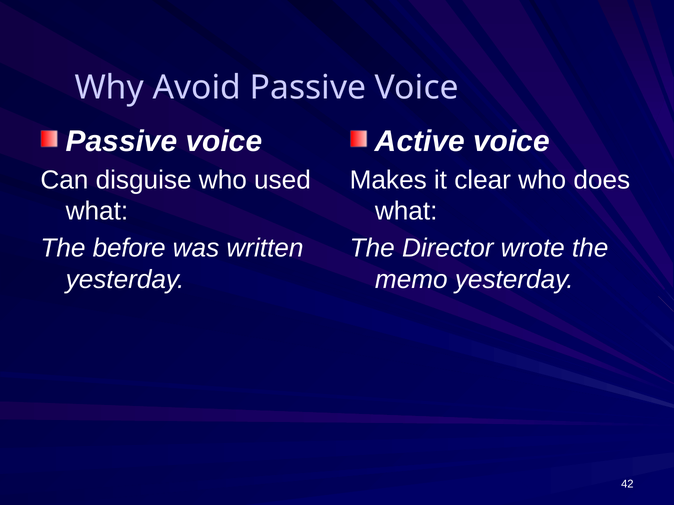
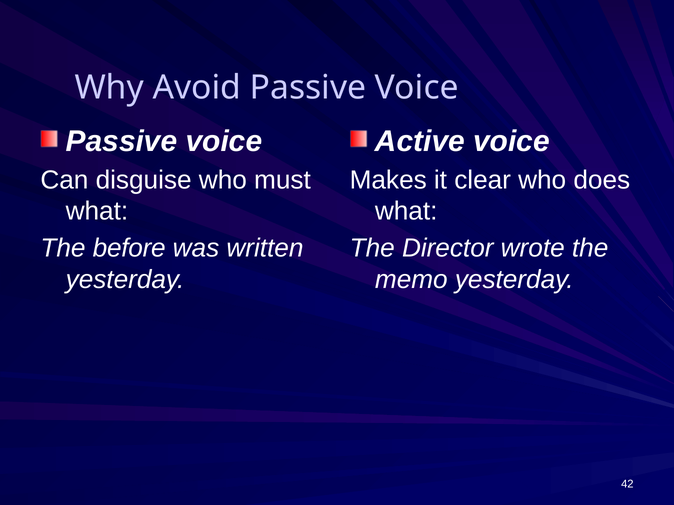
used: used -> must (282, 180)
